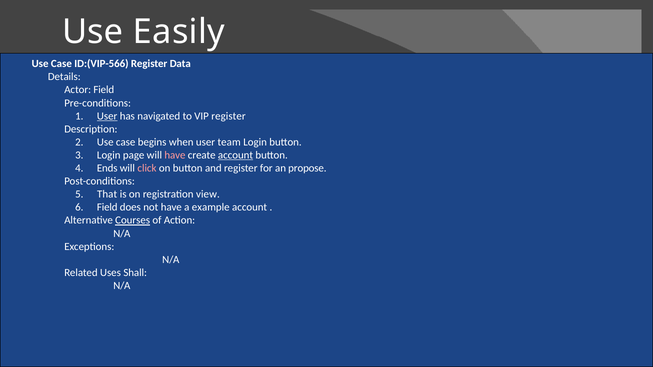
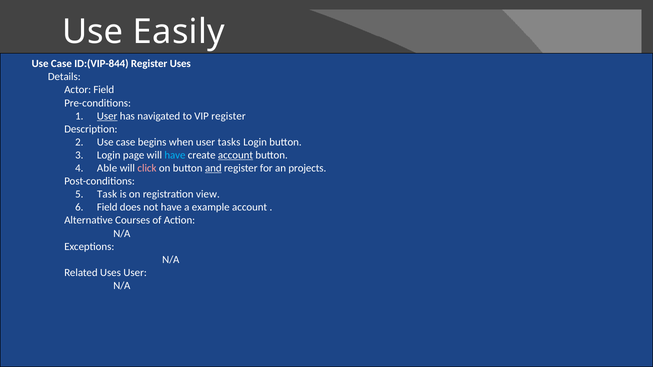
ID:(VIP-566: ID:(VIP-566 -> ID:(VIP-844 (101, 64)
Register Data: Data -> Uses (180, 64)
team: team -> tasks (229, 142)
have colour: pink -> light blue (175, 155)
Ends: Ends -> Able (107, 168)
and underline: none -> present (213, 168)
propose: propose -> projects (307, 168)
That: That -> Task (107, 194)
Courses underline: present -> none (133, 221)
Uses Shall: Shall -> User (135, 273)
